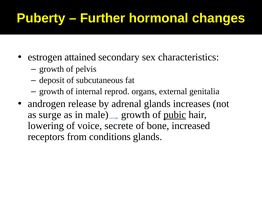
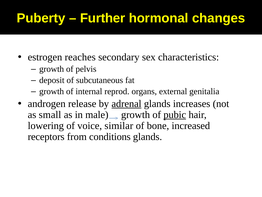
attained: attained -> reaches (80, 57)
adrenal underline: none -> present (126, 103)
surge: surge -> small (50, 114)
secrete: secrete -> similar (119, 125)
